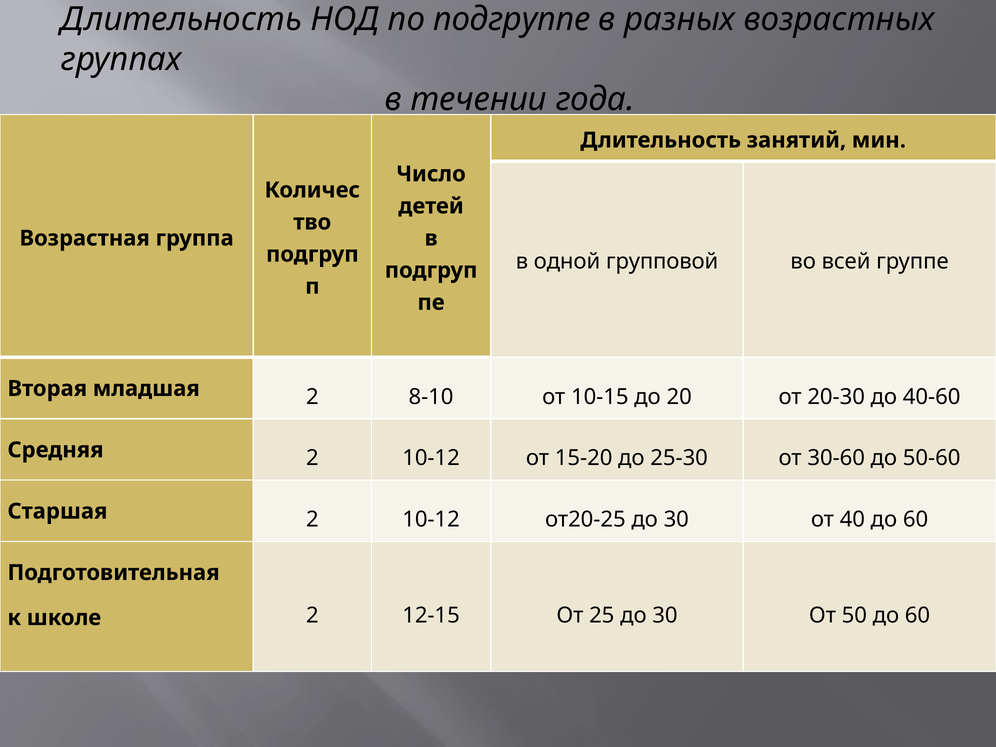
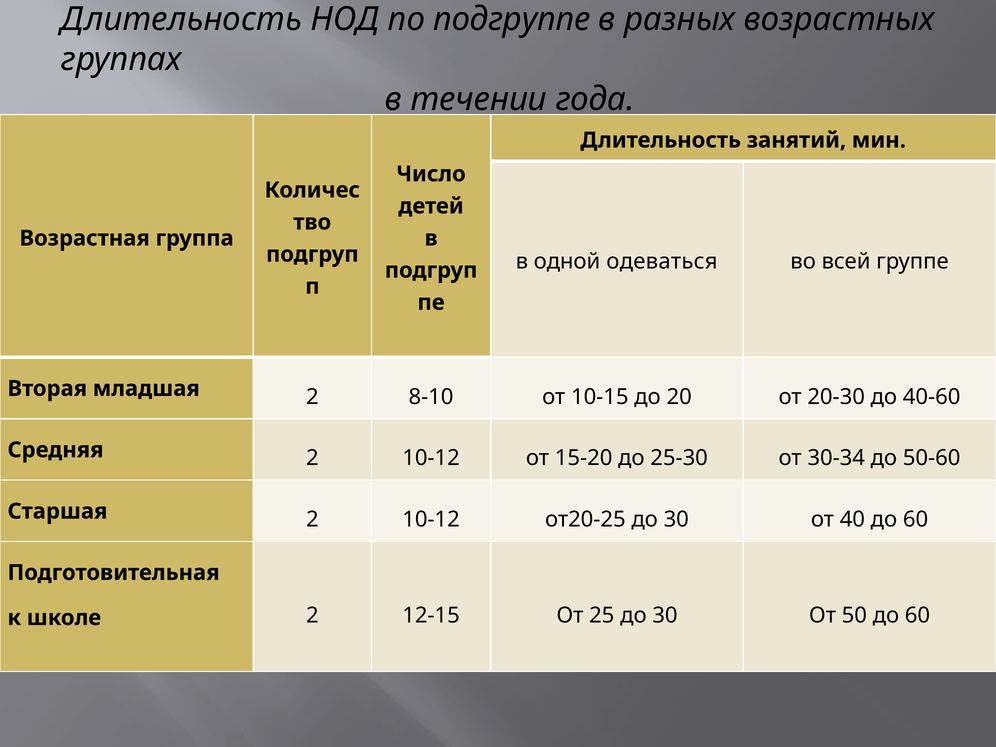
групповой: групповой -> одеваться (662, 262)
30-60: 30-60 -> 30-34 (836, 458)
